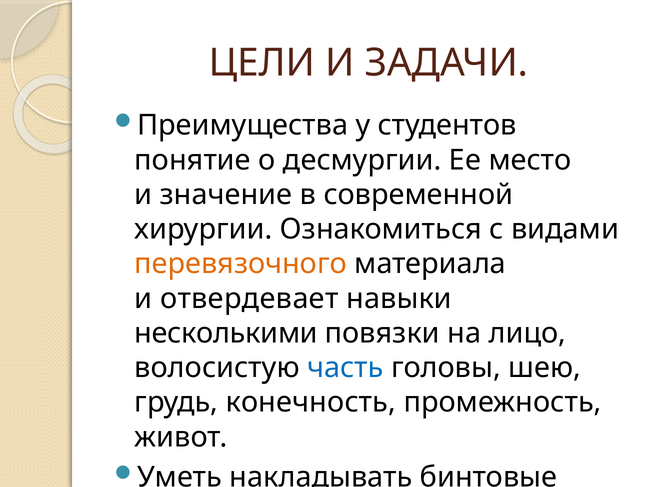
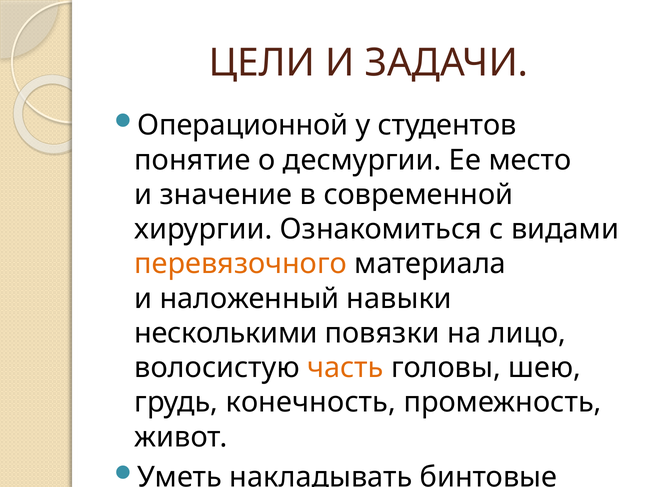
Преимущества: Преимущества -> Операционной (243, 125)
отвердевает: отвердевает -> наложенный (250, 299)
часть colour: blue -> orange (345, 368)
